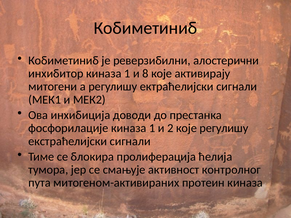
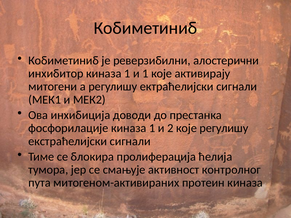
и 8: 8 -> 1 (145, 74)
